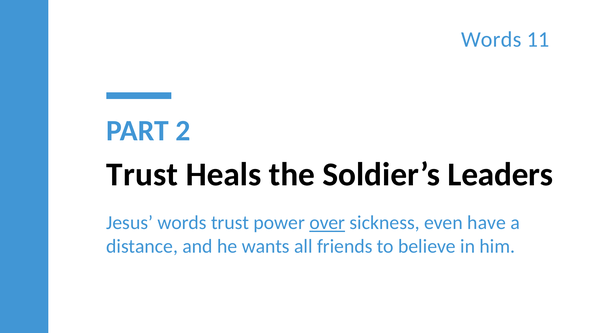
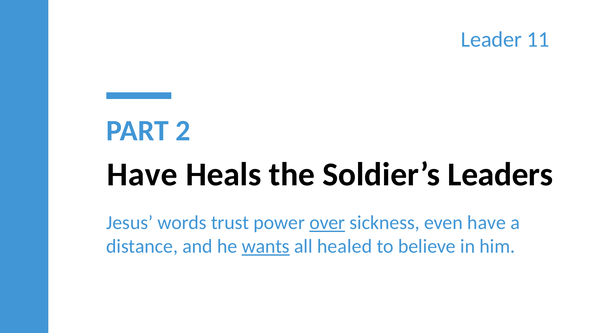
Words: Words -> Leader (491, 40)
Trust: Trust -> Have (142, 174)
wants underline: none -> present (266, 246)
friends: friends -> healed (345, 246)
